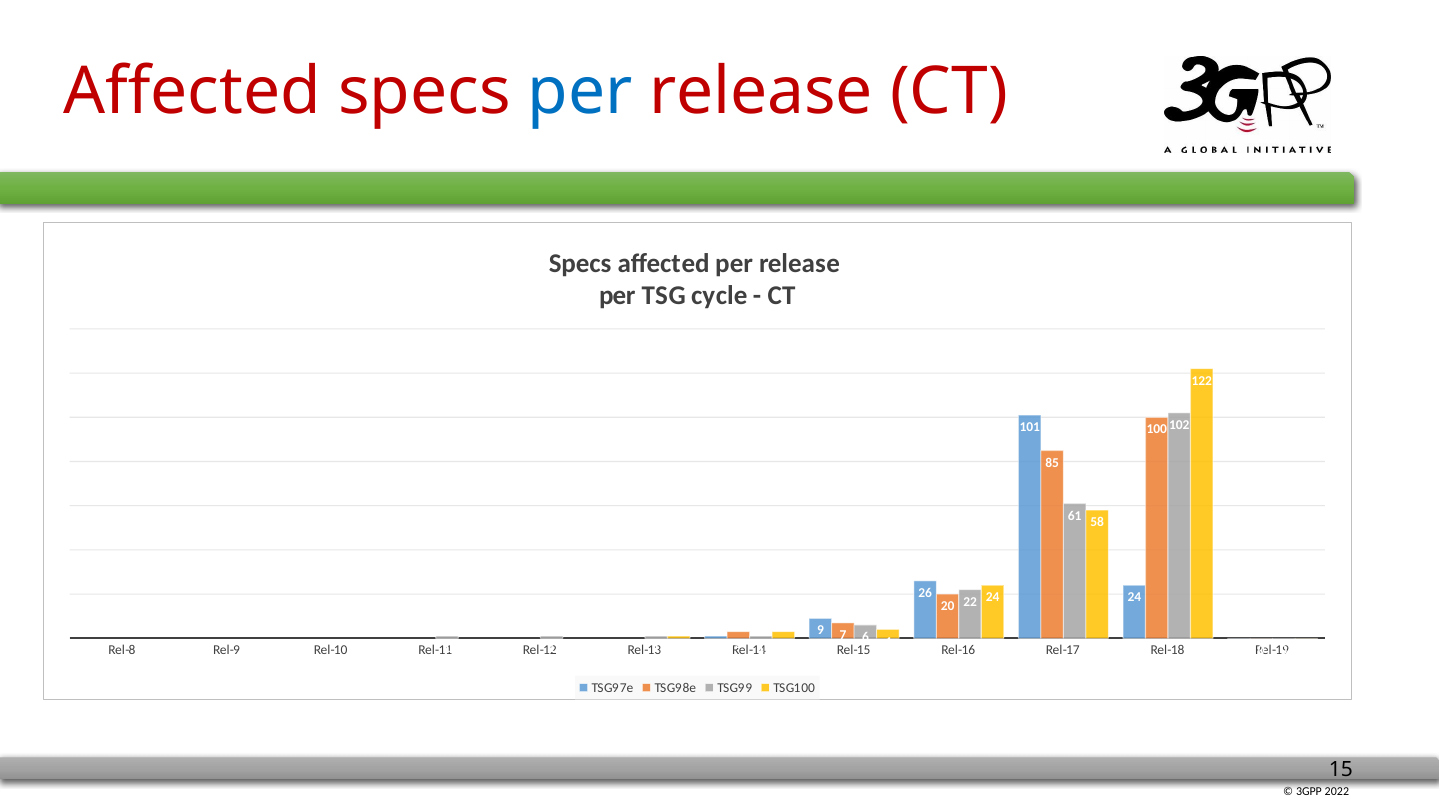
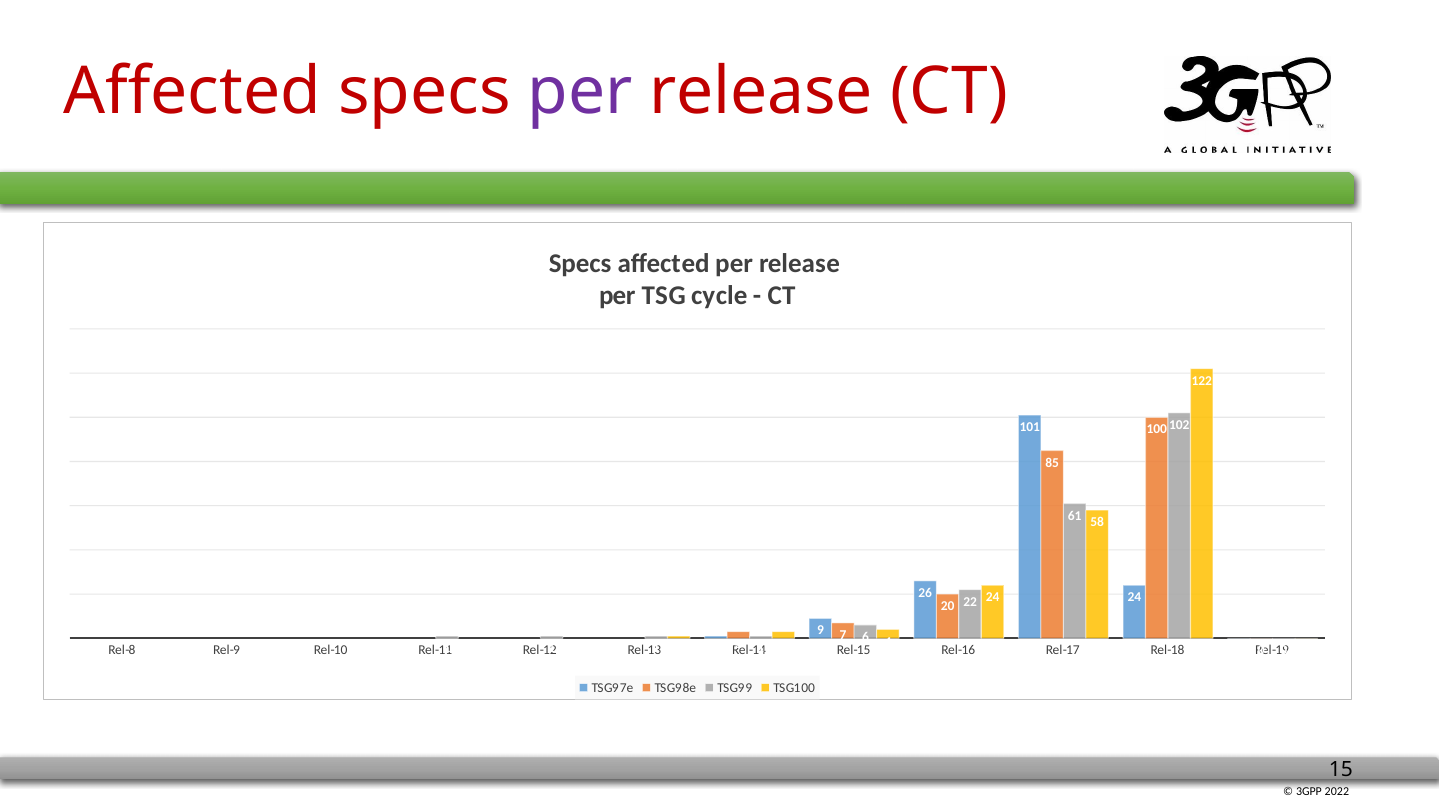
per colour: blue -> purple (580, 91)
